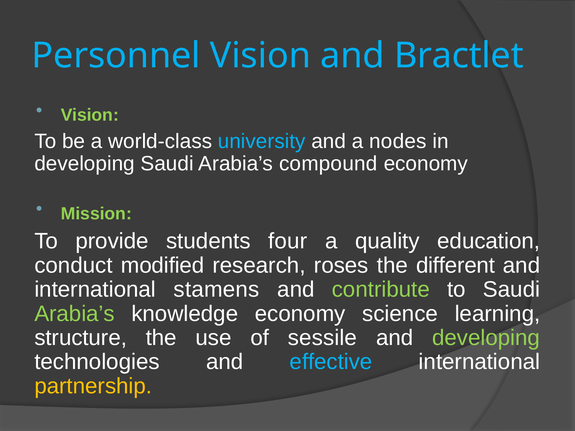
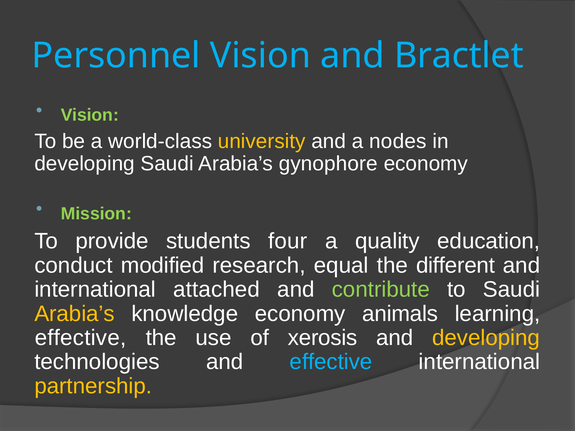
university colour: light blue -> yellow (262, 141)
compound: compound -> gynophore (328, 164)
roses: roses -> equal (341, 266)
stamens: stamens -> attached (217, 290)
Arabia’s colour: light green -> yellow (75, 314)
science: science -> animals (400, 314)
structure: structure -> effective (81, 338)
sessile: sessile -> xerosis (323, 338)
developing colour: light green -> yellow (486, 338)
